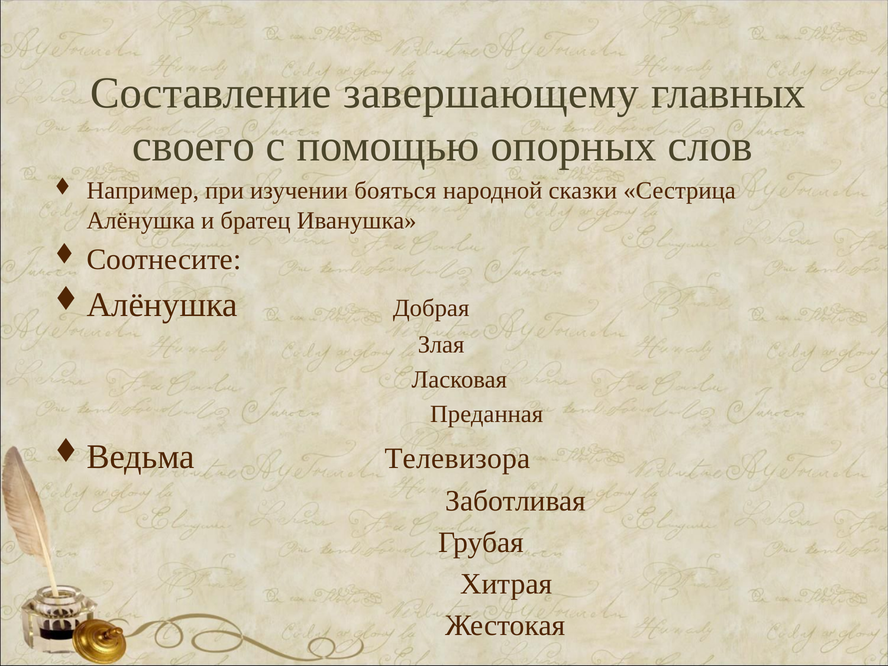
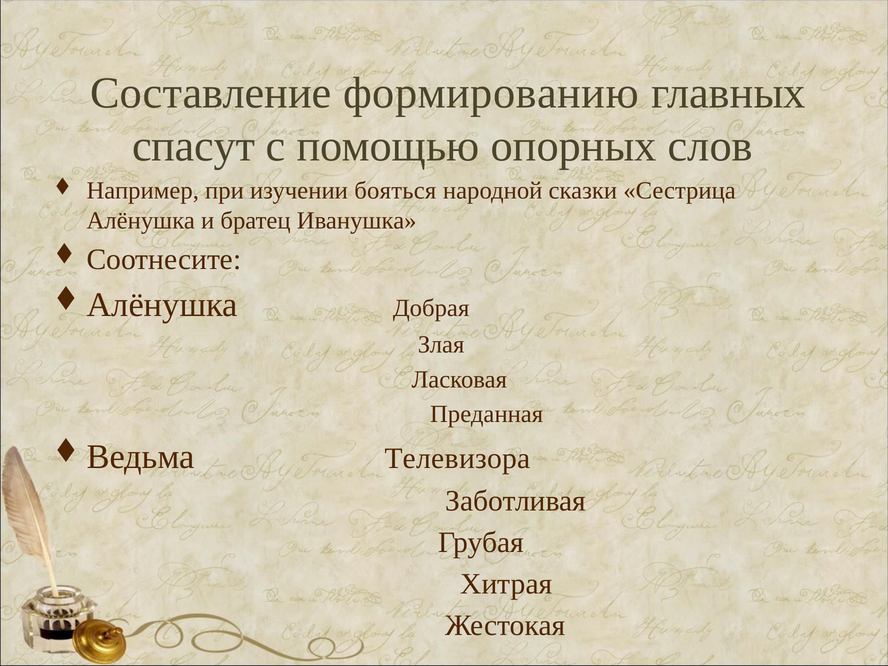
завершающему: завершающему -> формированию (491, 93)
своего: своего -> спасут (194, 146)
